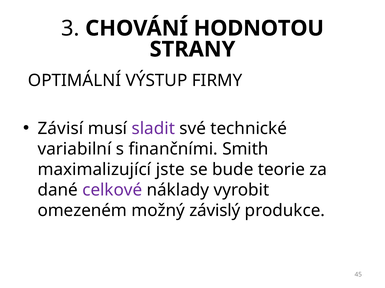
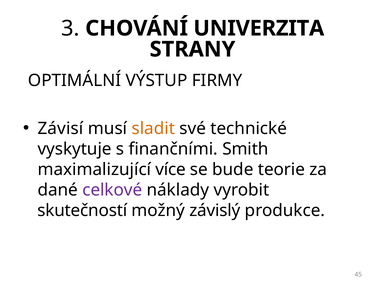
HODNOTOU: HODNOTOU -> UNIVERZITA (259, 28)
sladit colour: purple -> orange (153, 129)
variabilní: variabilní -> vyskytuje (75, 149)
jste: jste -> více (171, 170)
omezeném: omezeném -> skutečností (82, 211)
